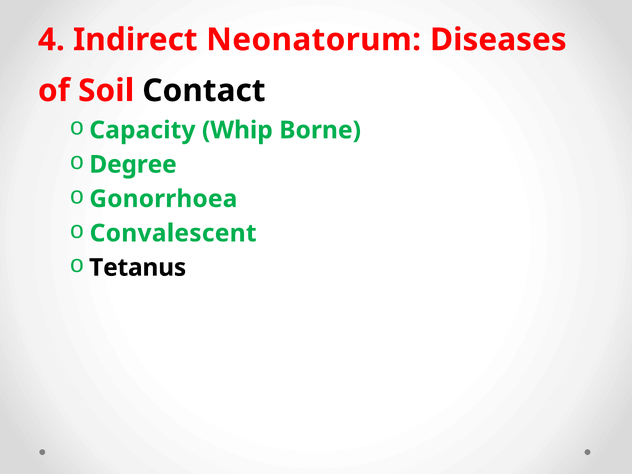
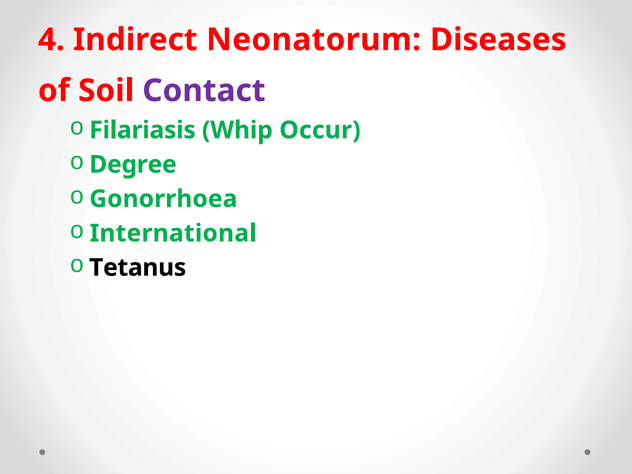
Contact colour: black -> purple (204, 91)
Capacity: Capacity -> Filariasis (143, 130)
Borne: Borne -> Occur (320, 130)
Convalescent: Convalescent -> International (173, 233)
